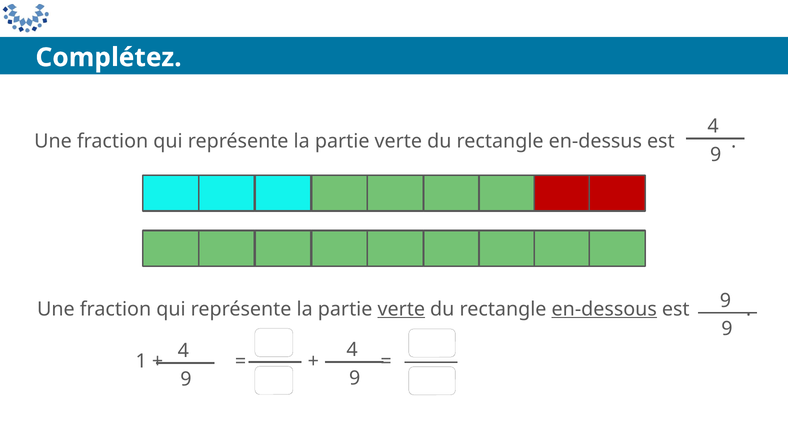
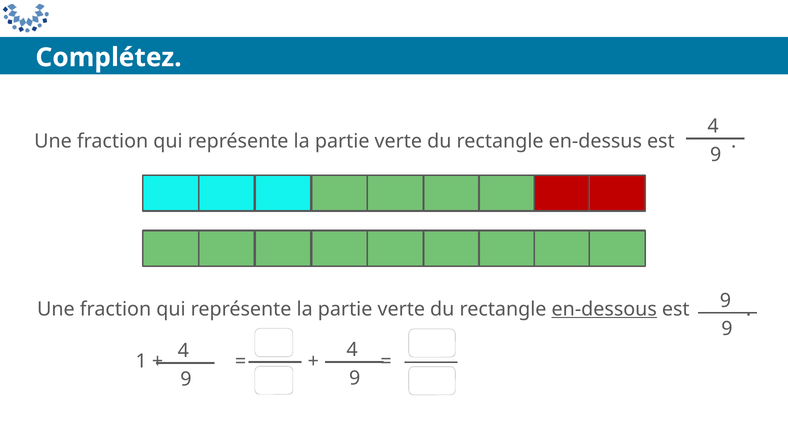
verte underline: present -> none (401, 309)
